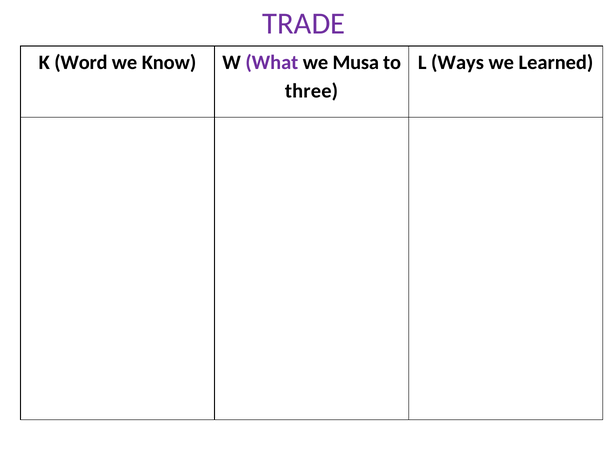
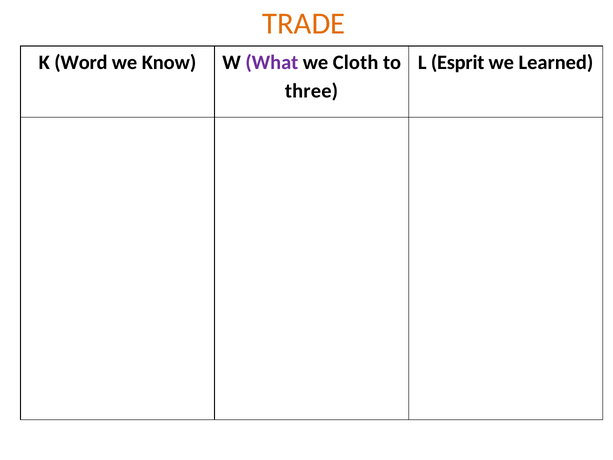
TRADE colour: purple -> orange (304, 24)
Musa: Musa -> Cloth (356, 62)
Ways: Ways -> Esprit (458, 62)
